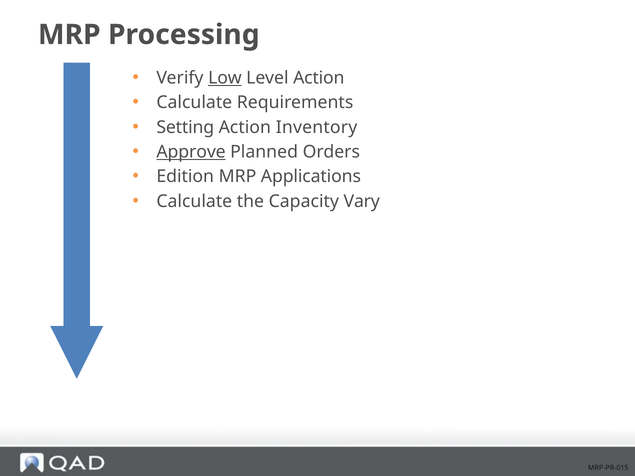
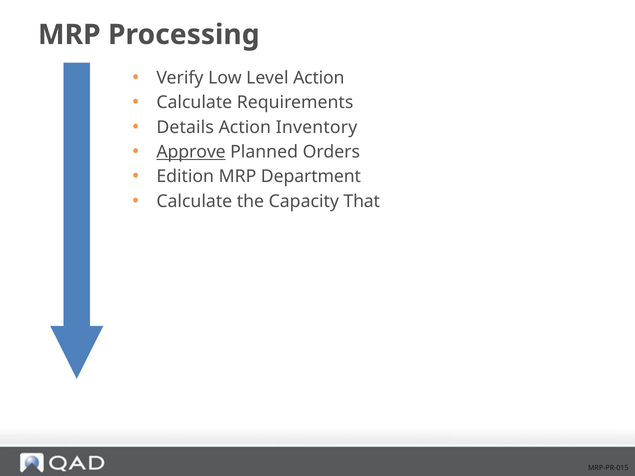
Low underline: present -> none (225, 78)
Setting: Setting -> Details (185, 127)
Applications: Applications -> Department (311, 177)
Vary: Vary -> That (362, 201)
